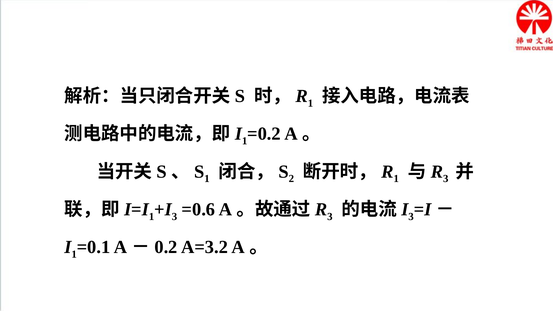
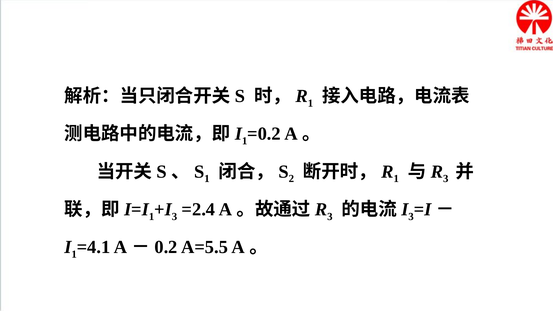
=0.6: =0.6 -> =2.4 (198, 209)
=0.1: =0.1 -> =4.1 (94, 247)
A=3.2: A=3.2 -> A=5.5 (205, 247)
